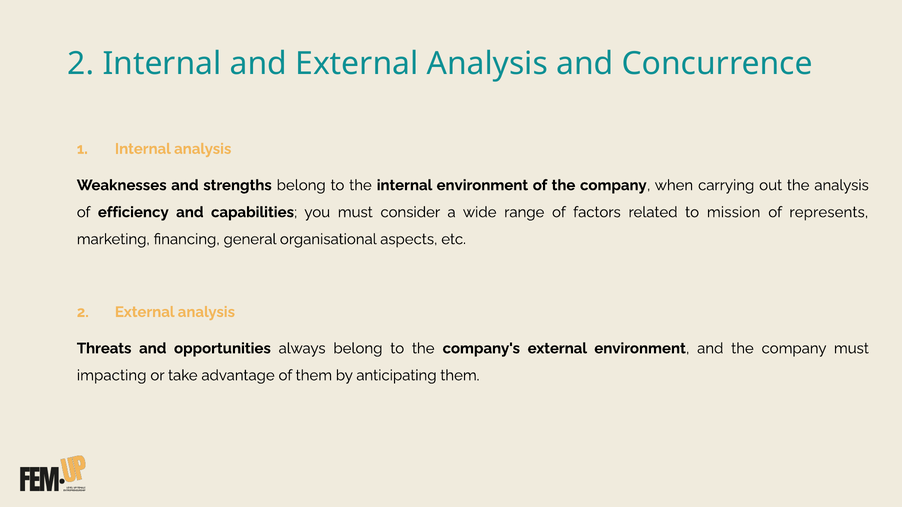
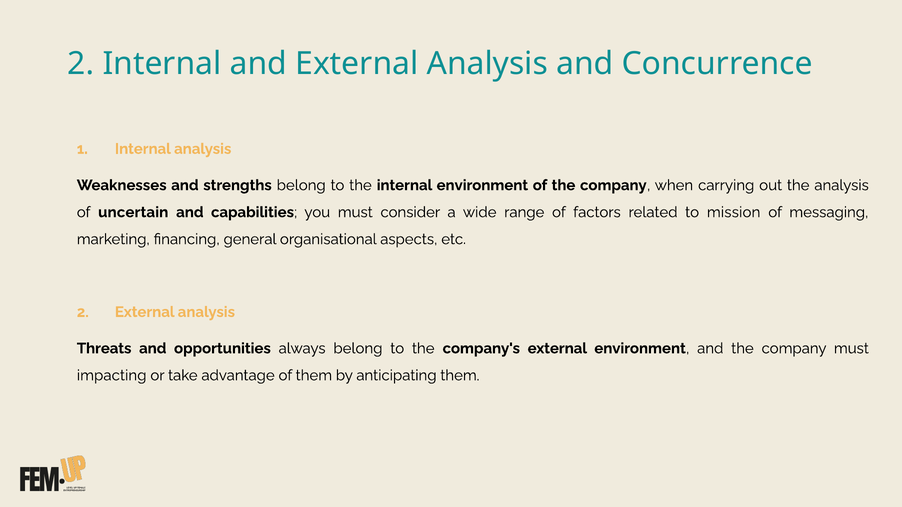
efficiency: efficiency -> uncertain (133, 212)
represents: represents -> messaging (829, 212)
